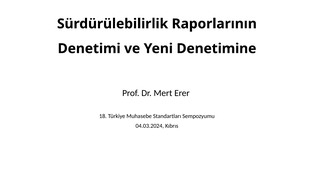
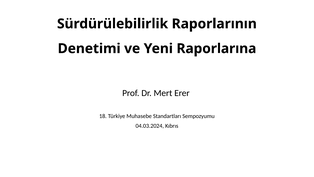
Denetimine: Denetimine -> Raporlarına (216, 48)
